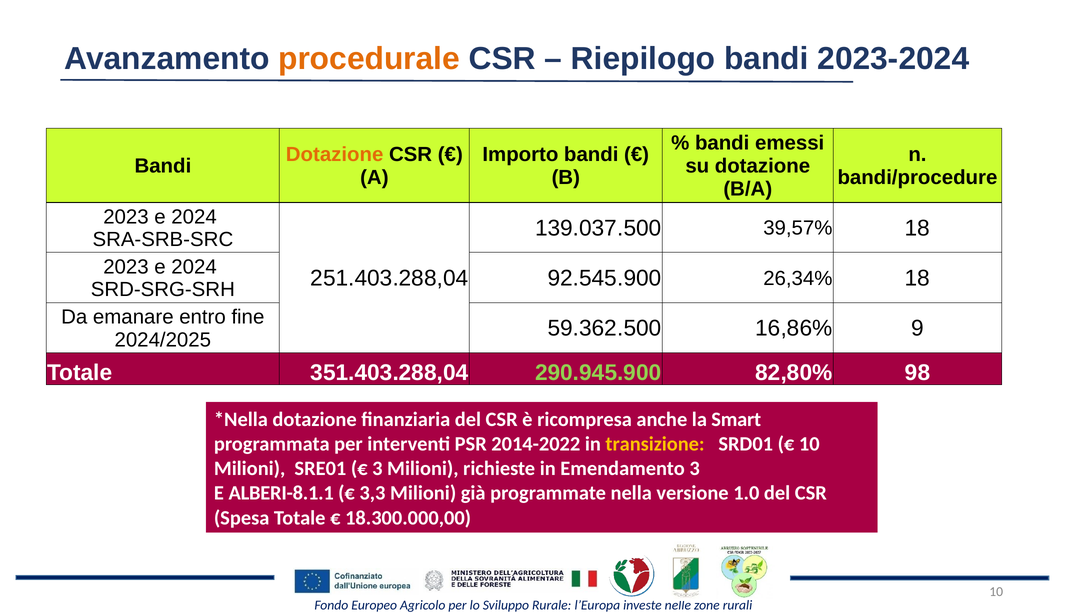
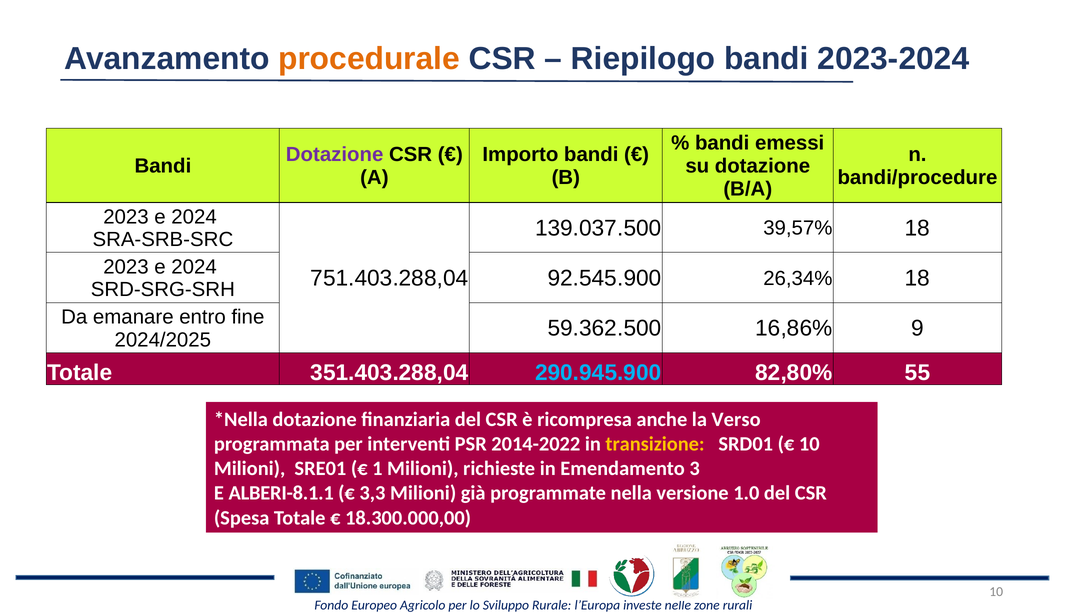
Dotazione colour: orange -> purple (335, 155)
251.403.288,04: 251.403.288,04 -> 751.403.288,04 (389, 278)
290.945.900 colour: light green -> light blue (598, 373)
98: 98 -> 55 (918, 373)
Smart: Smart -> Verso (736, 420)
3: 3 -> 1 (377, 469)
